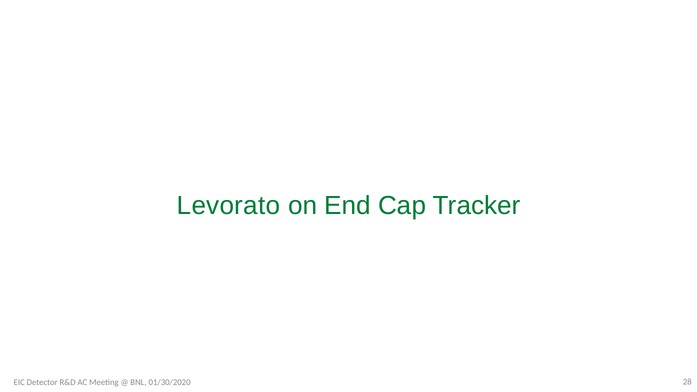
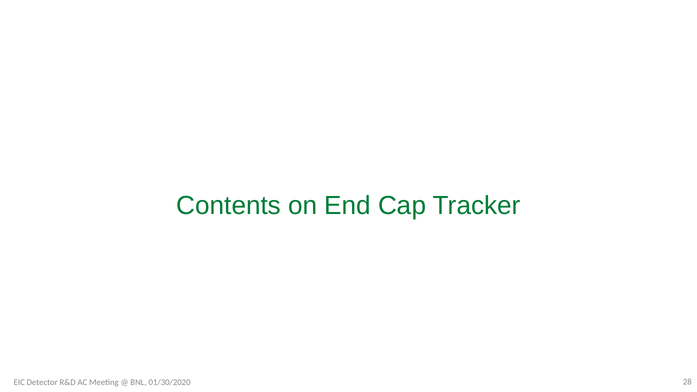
Levorato: Levorato -> Contents (229, 206)
